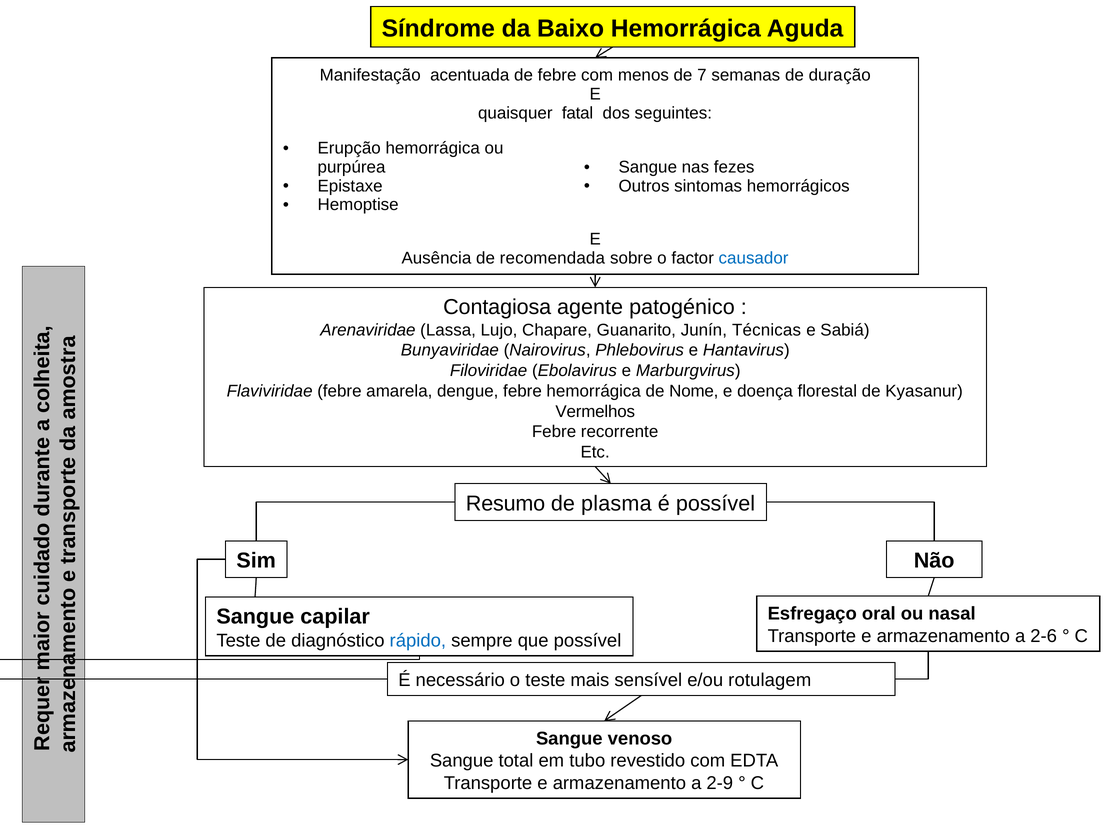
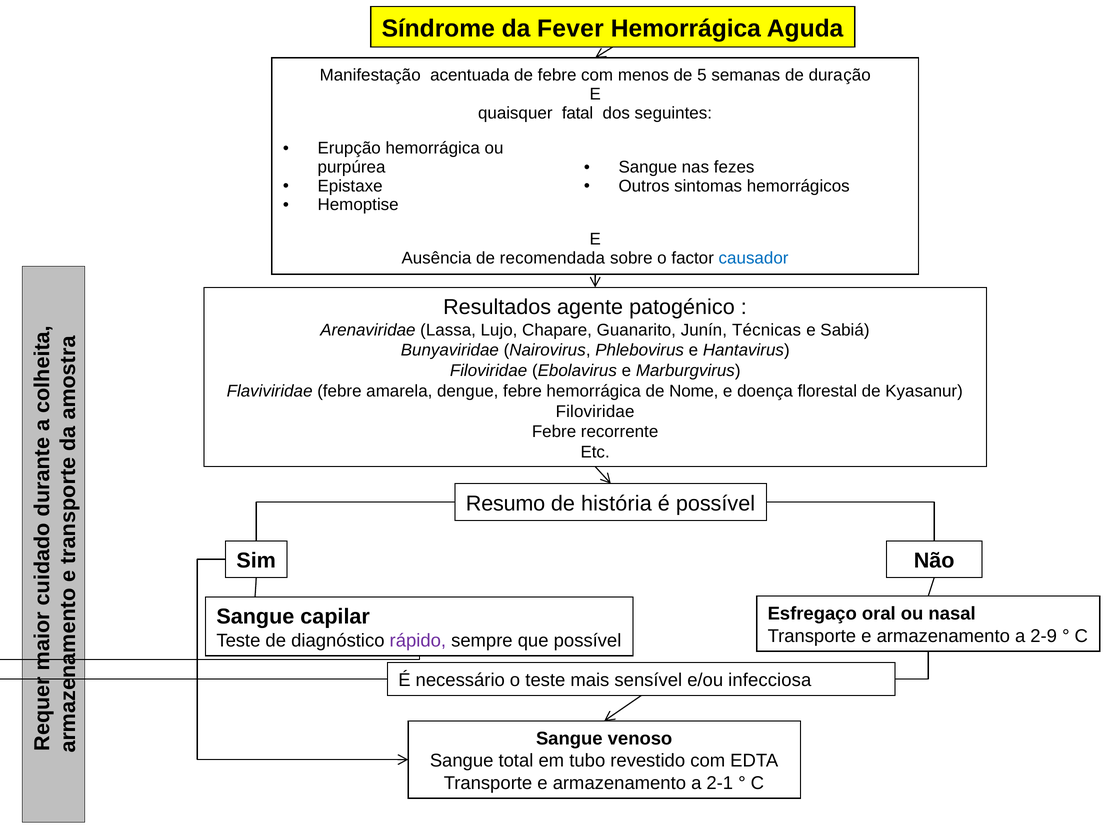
Baixo: Baixo -> Fever (570, 29)
7: 7 -> 5 (702, 75)
Contagiosa: Contagiosa -> Resultados (497, 307)
Vermelhos: Vermelhos -> Filoviridae (595, 411)
plasma: plasma -> história (616, 503)
2-6: 2-6 -> 2-9 (1044, 636)
rápido colour: blue -> purple (418, 640)
rotulagem: rotulagem -> infecciosa (770, 680)
2-9: 2-9 -> 2-1 (720, 783)
